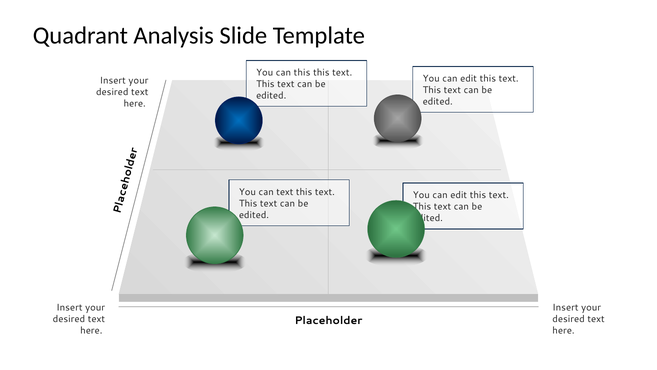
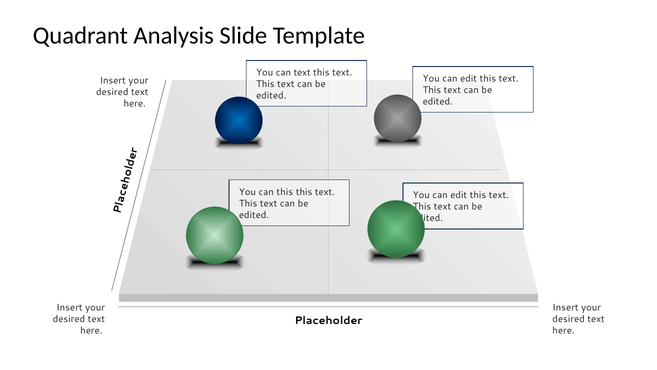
can this: this -> text (302, 72)
can text: text -> this (285, 192)
